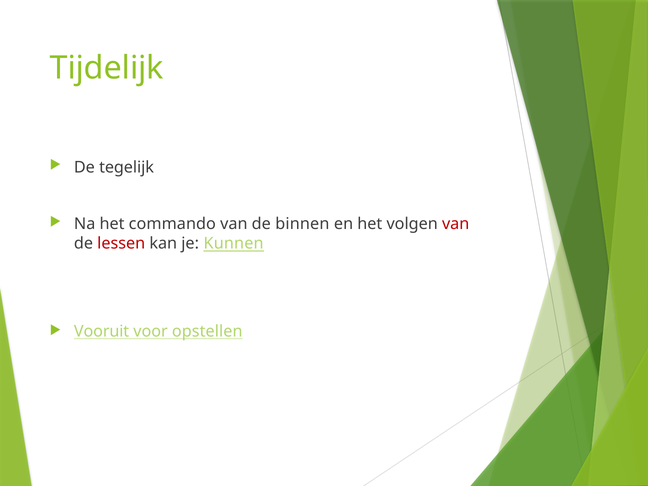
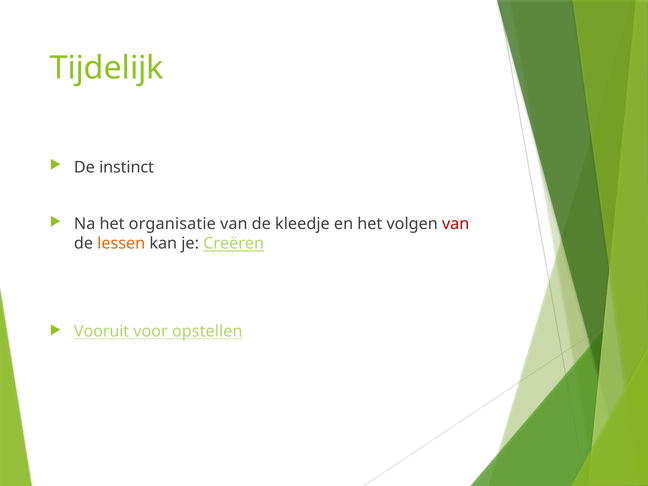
tegelijk: tegelijk -> instinct (127, 167)
commando: commando -> organisatie (172, 224)
binnen: binnen -> kleedje (302, 224)
lessen colour: red -> orange (121, 244)
Kunnen: Kunnen -> Creëren (234, 244)
